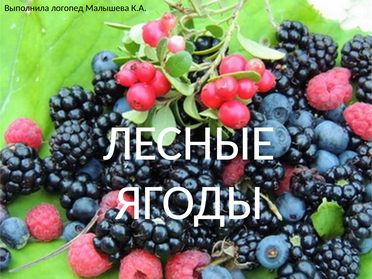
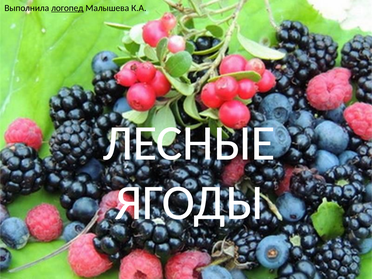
логопед underline: none -> present (67, 8)
